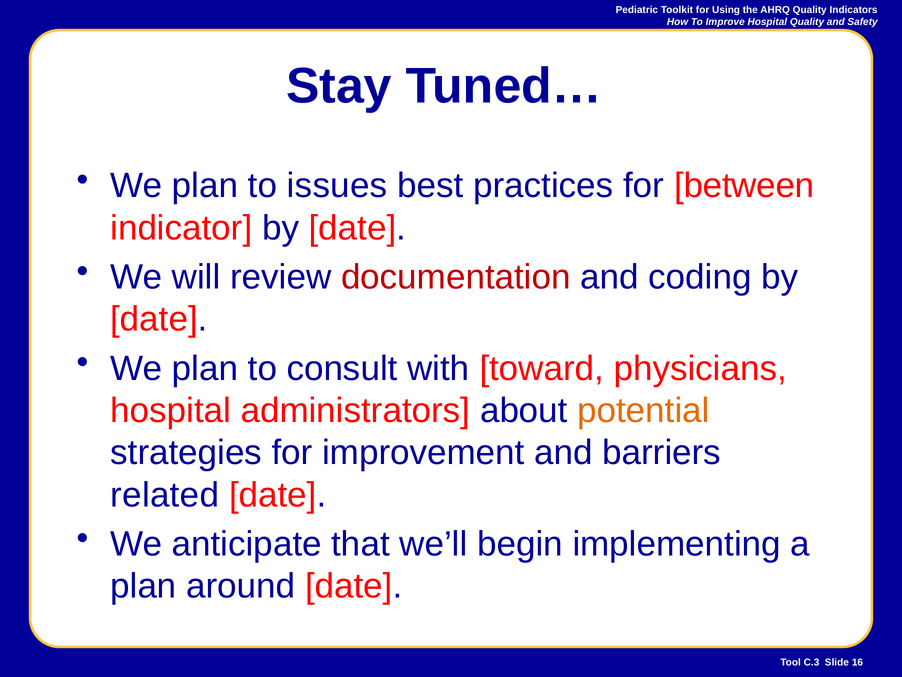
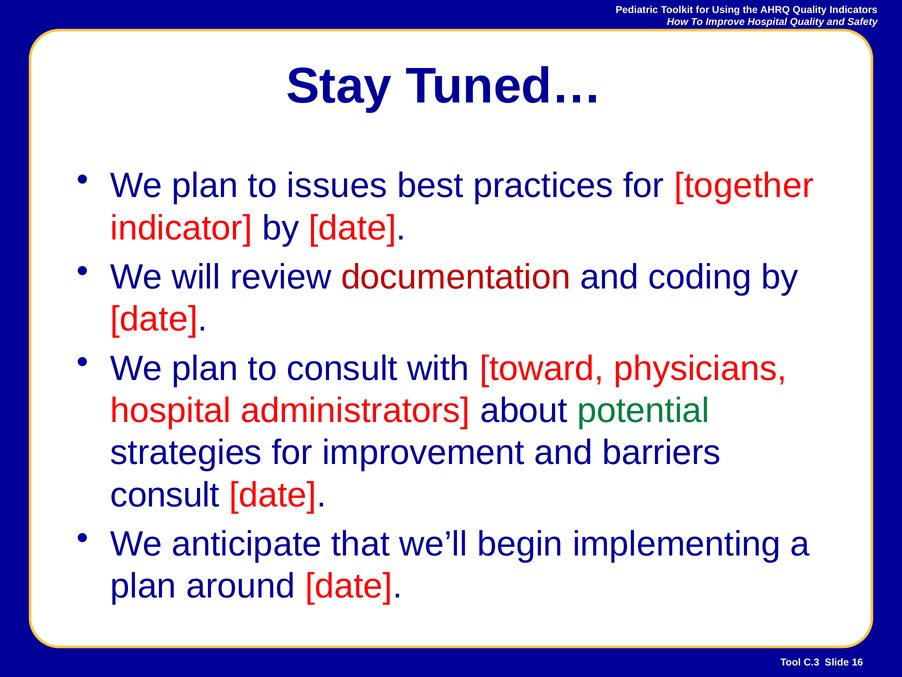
between: between -> together (744, 186)
potential colour: orange -> green (643, 410)
related: related -> consult (165, 495)
